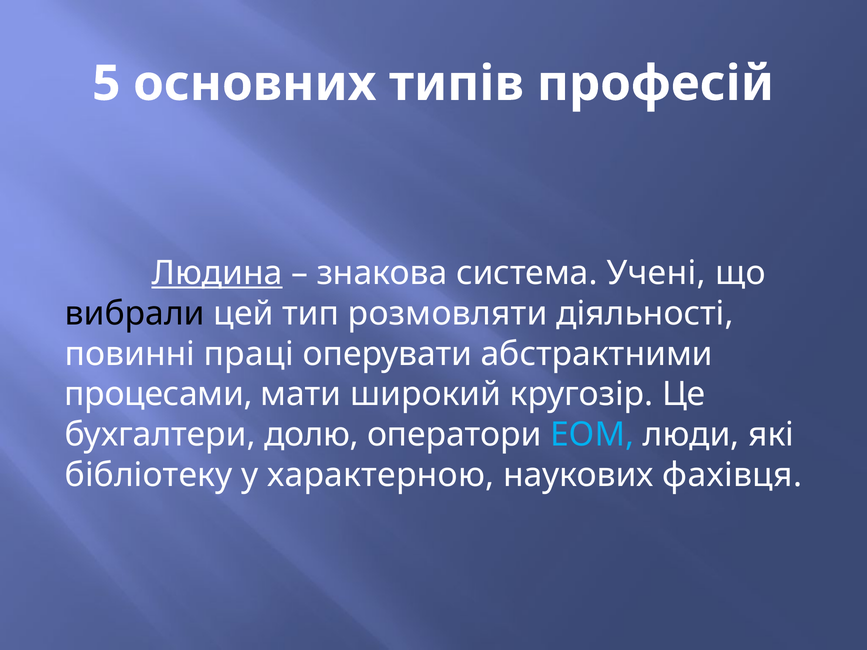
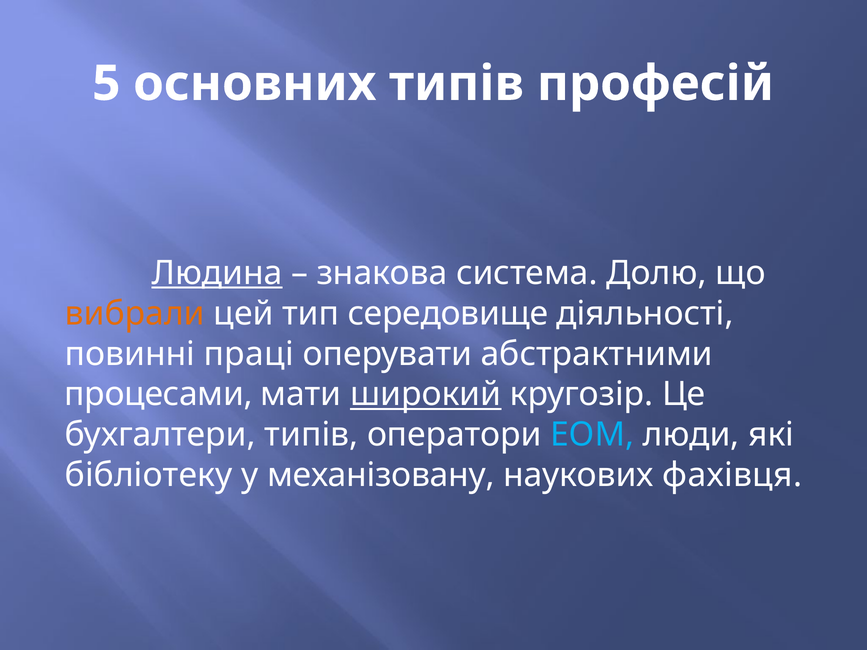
Учені: Учені -> Долю (656, 273)
вибрали colour: black -> orange (135, 314)
розмовляти: розмовляти -> середовище (448, 314)
широкий underline: none -> present (426, 395)
бухгалтери долю: долю -> типів (311, 435)
характерною: характерною -> механізовану (381, 475)
